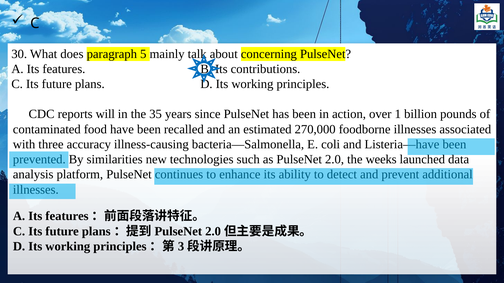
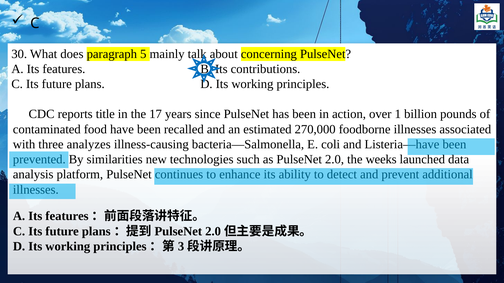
will: will -> title (105, 114)
35: 35 -> 17 (156, 114)
accuracy: accuracy -> analyzes (89, 145)
